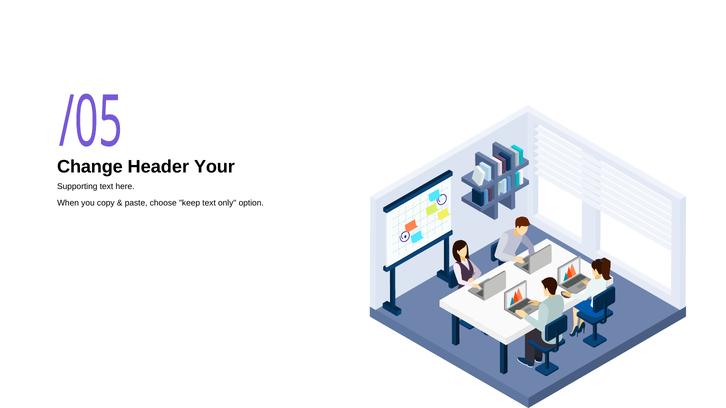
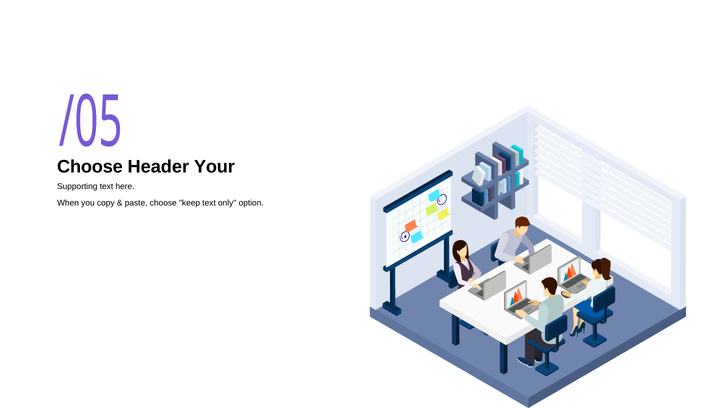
Change: Change -> Choose (90, 167)
